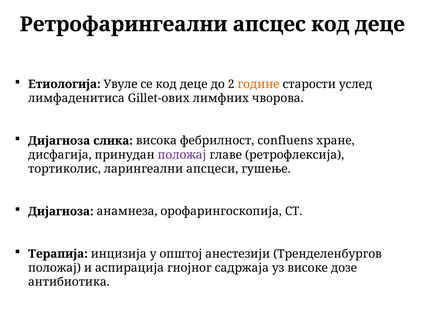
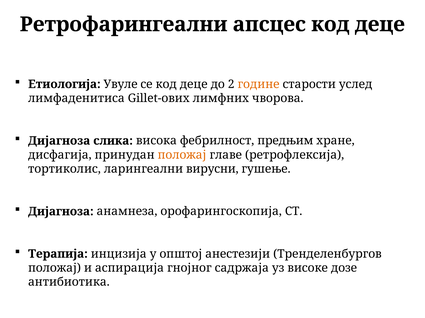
confluens: confluens -> предњим (285, 141)
положај colour: purple -> orange (182, 155)
апсцеси: апсцеси -> вирусни (212, 169)
